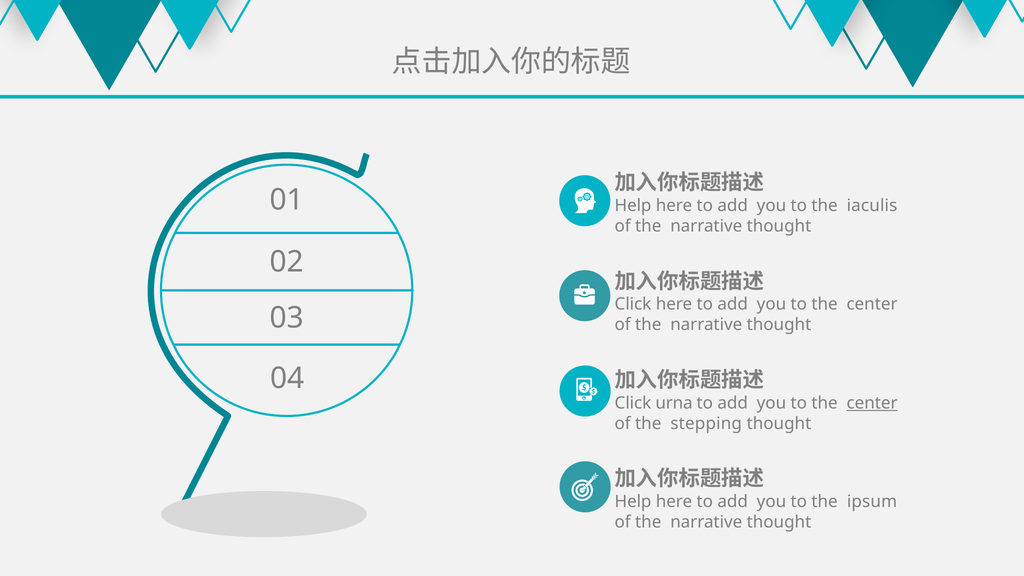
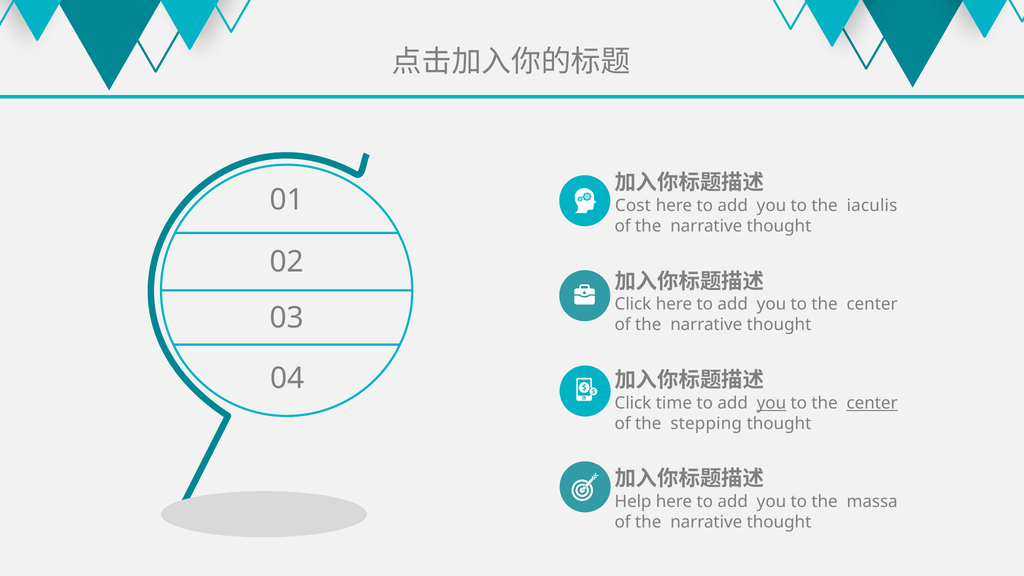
Help: Help -> Cost (633, 206)
urna: urna -> time (674, 403)
you underline: none -> present (771, 403)
ipsum: ipsum -> massa (872, 502)
